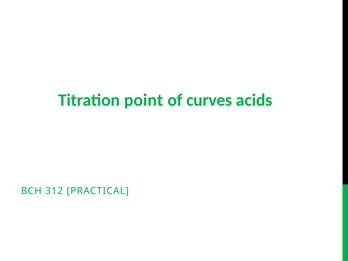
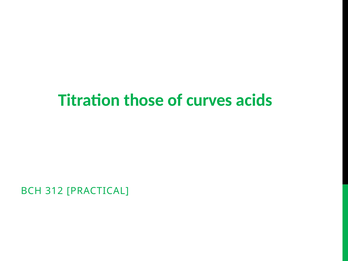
point: point -> those (144, 100)
